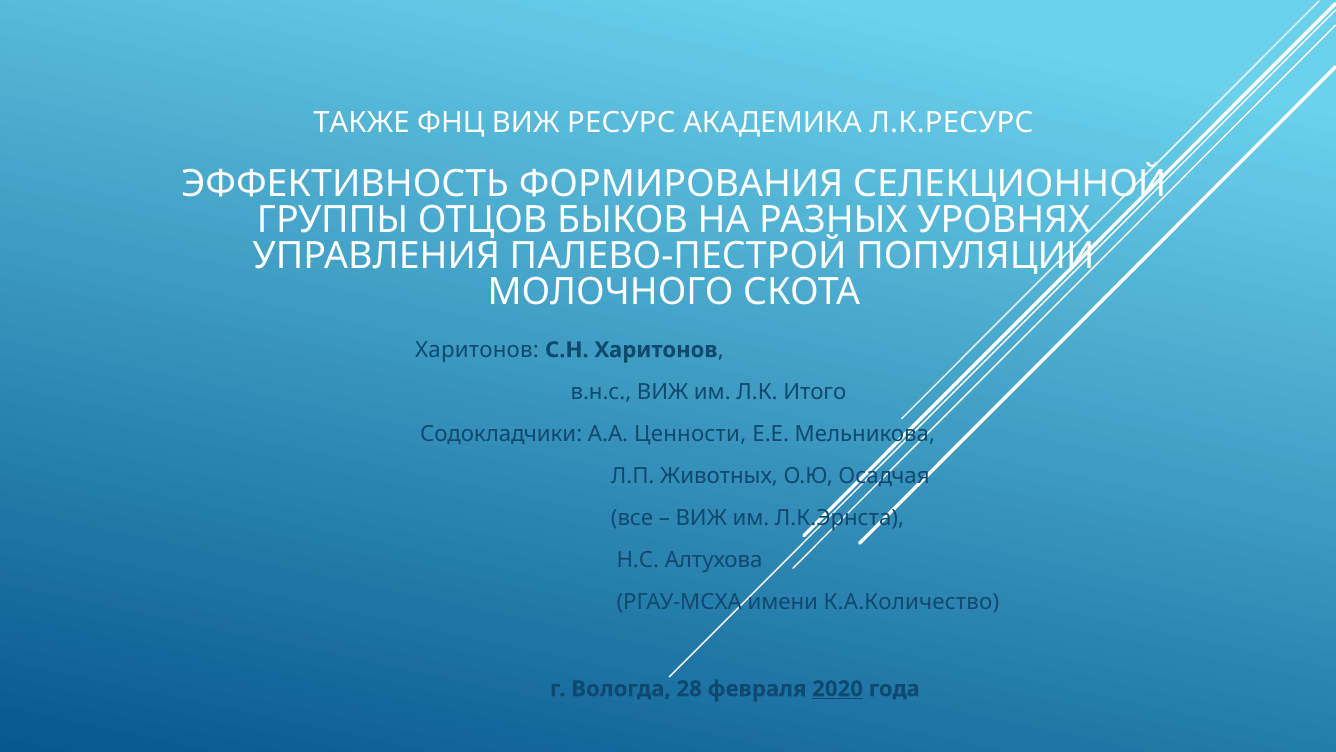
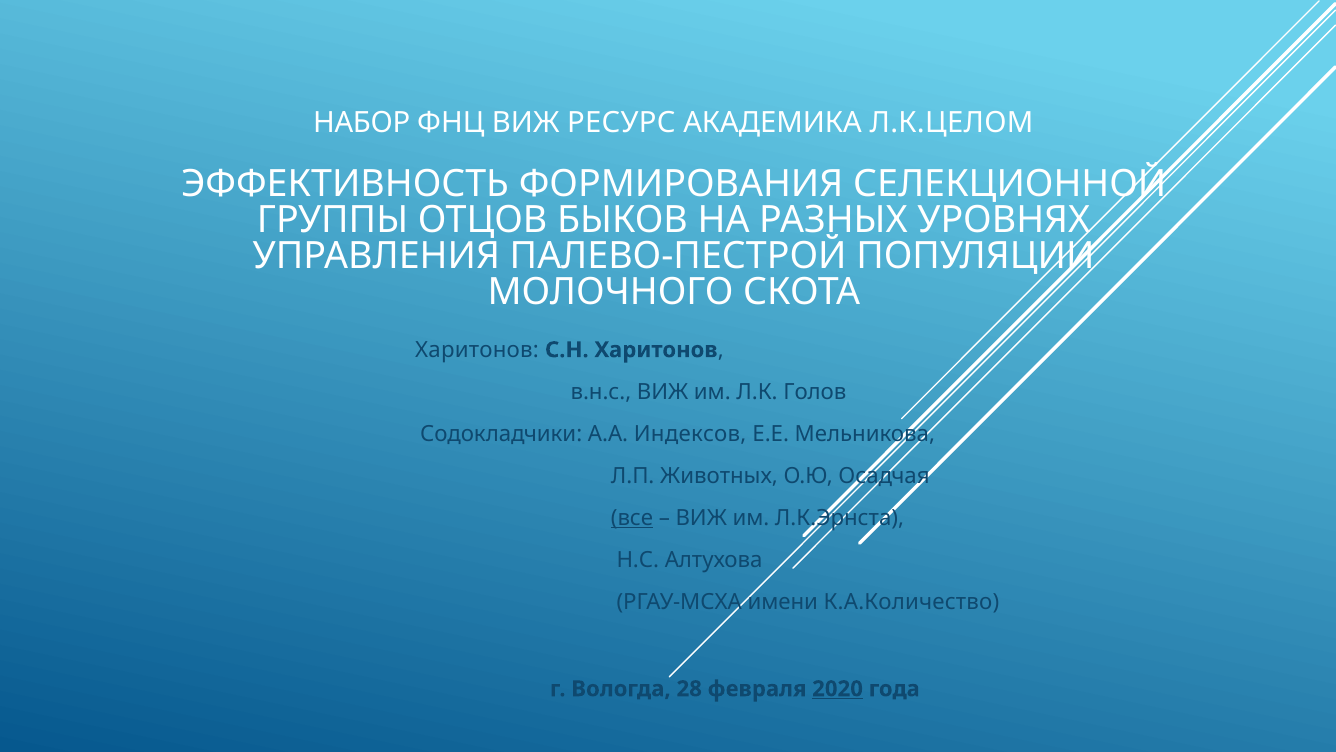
ТАКЖЕ: ТАКЖЕ -> НАБОР (362, 123)
Л.К.РЕСУРС: Л.К.РЕСУРС -> Л.К.ЦЕЛОМ (951, 123)
Итого: Итого -> Голов (815, 392)
Ценности: Ценности -> Индексов (690, 434)
все underline: none -> present (632, 518)
